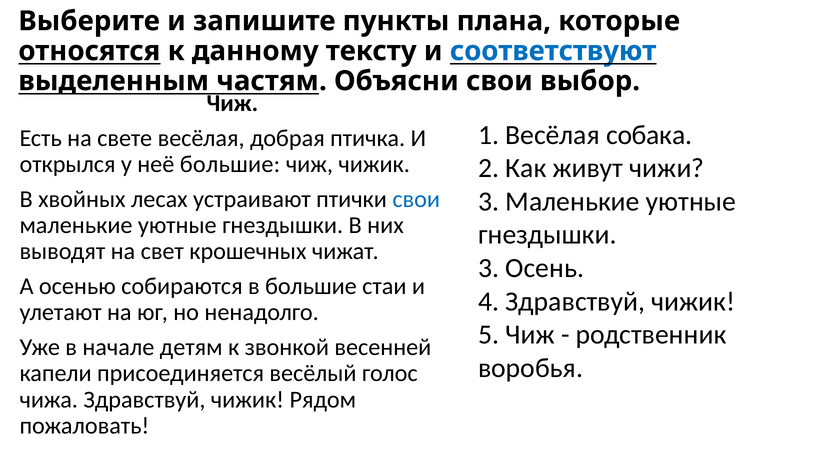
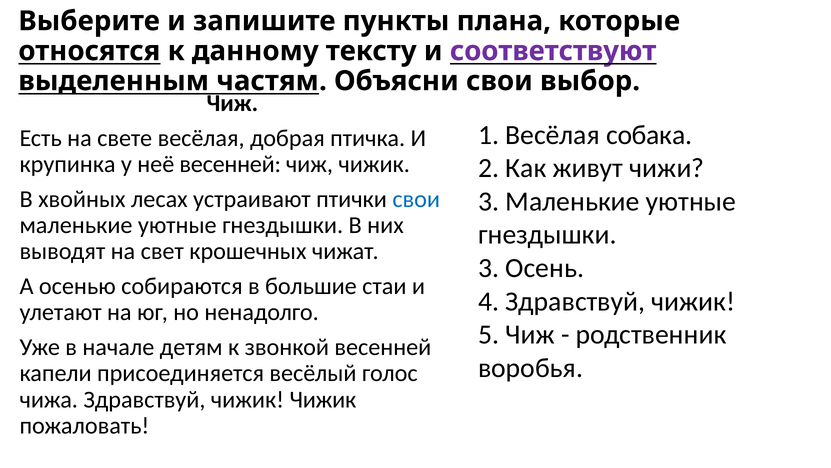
соответствуют colour: blue -> purple (553, 51)
открылся: открылся -> крупинка (68, 164)
неё большие: большие -> весенней (230, 164)
чижик Рядом: Рядом -> Чижик (323, 399)
